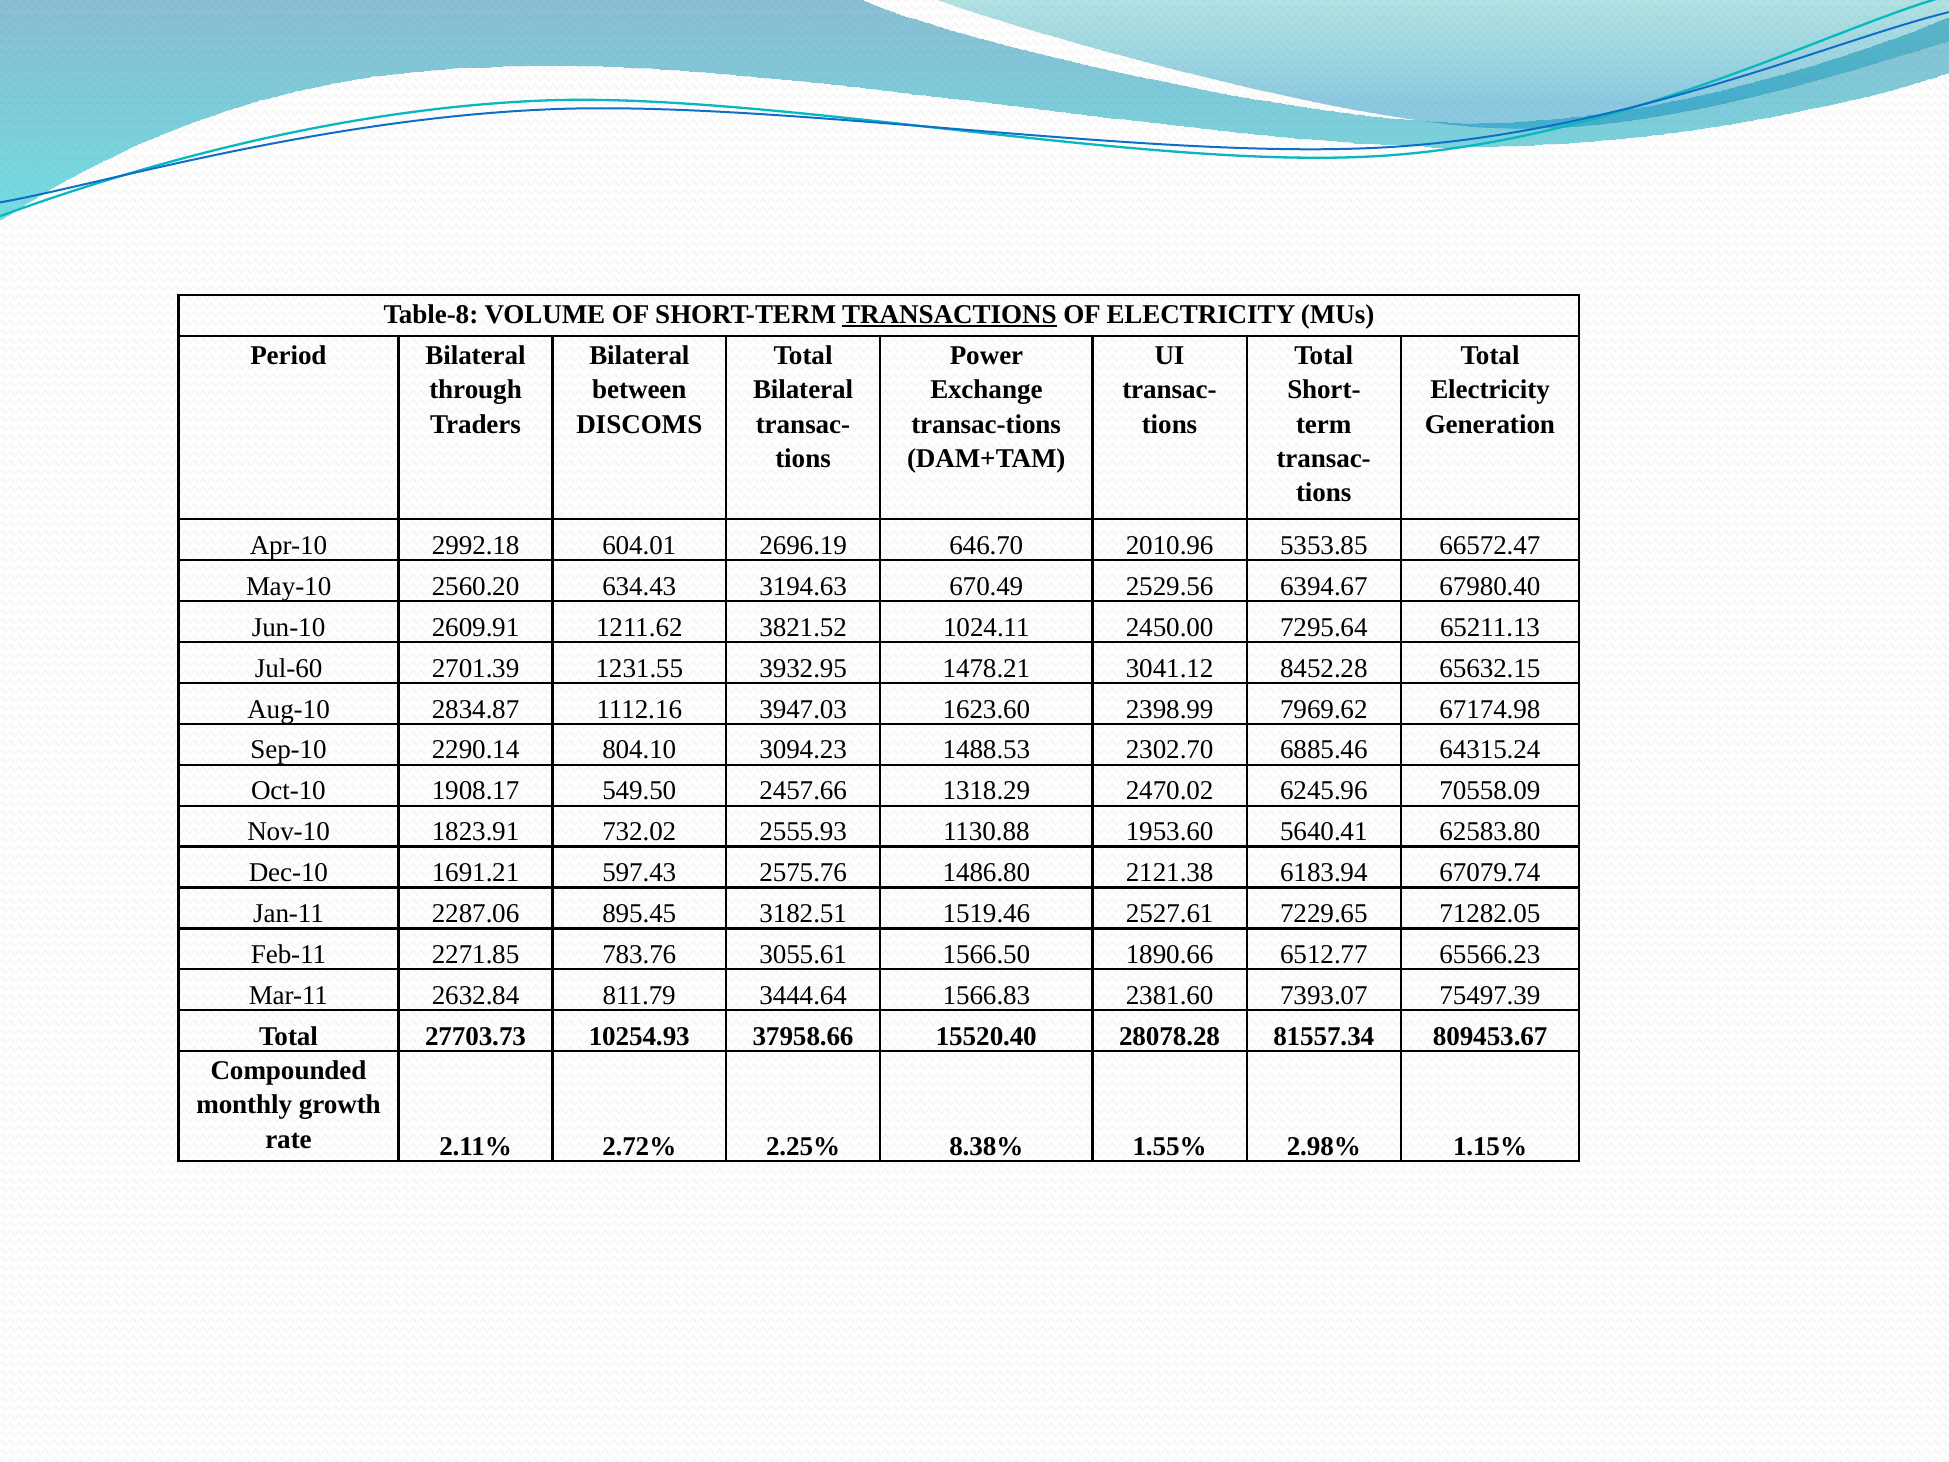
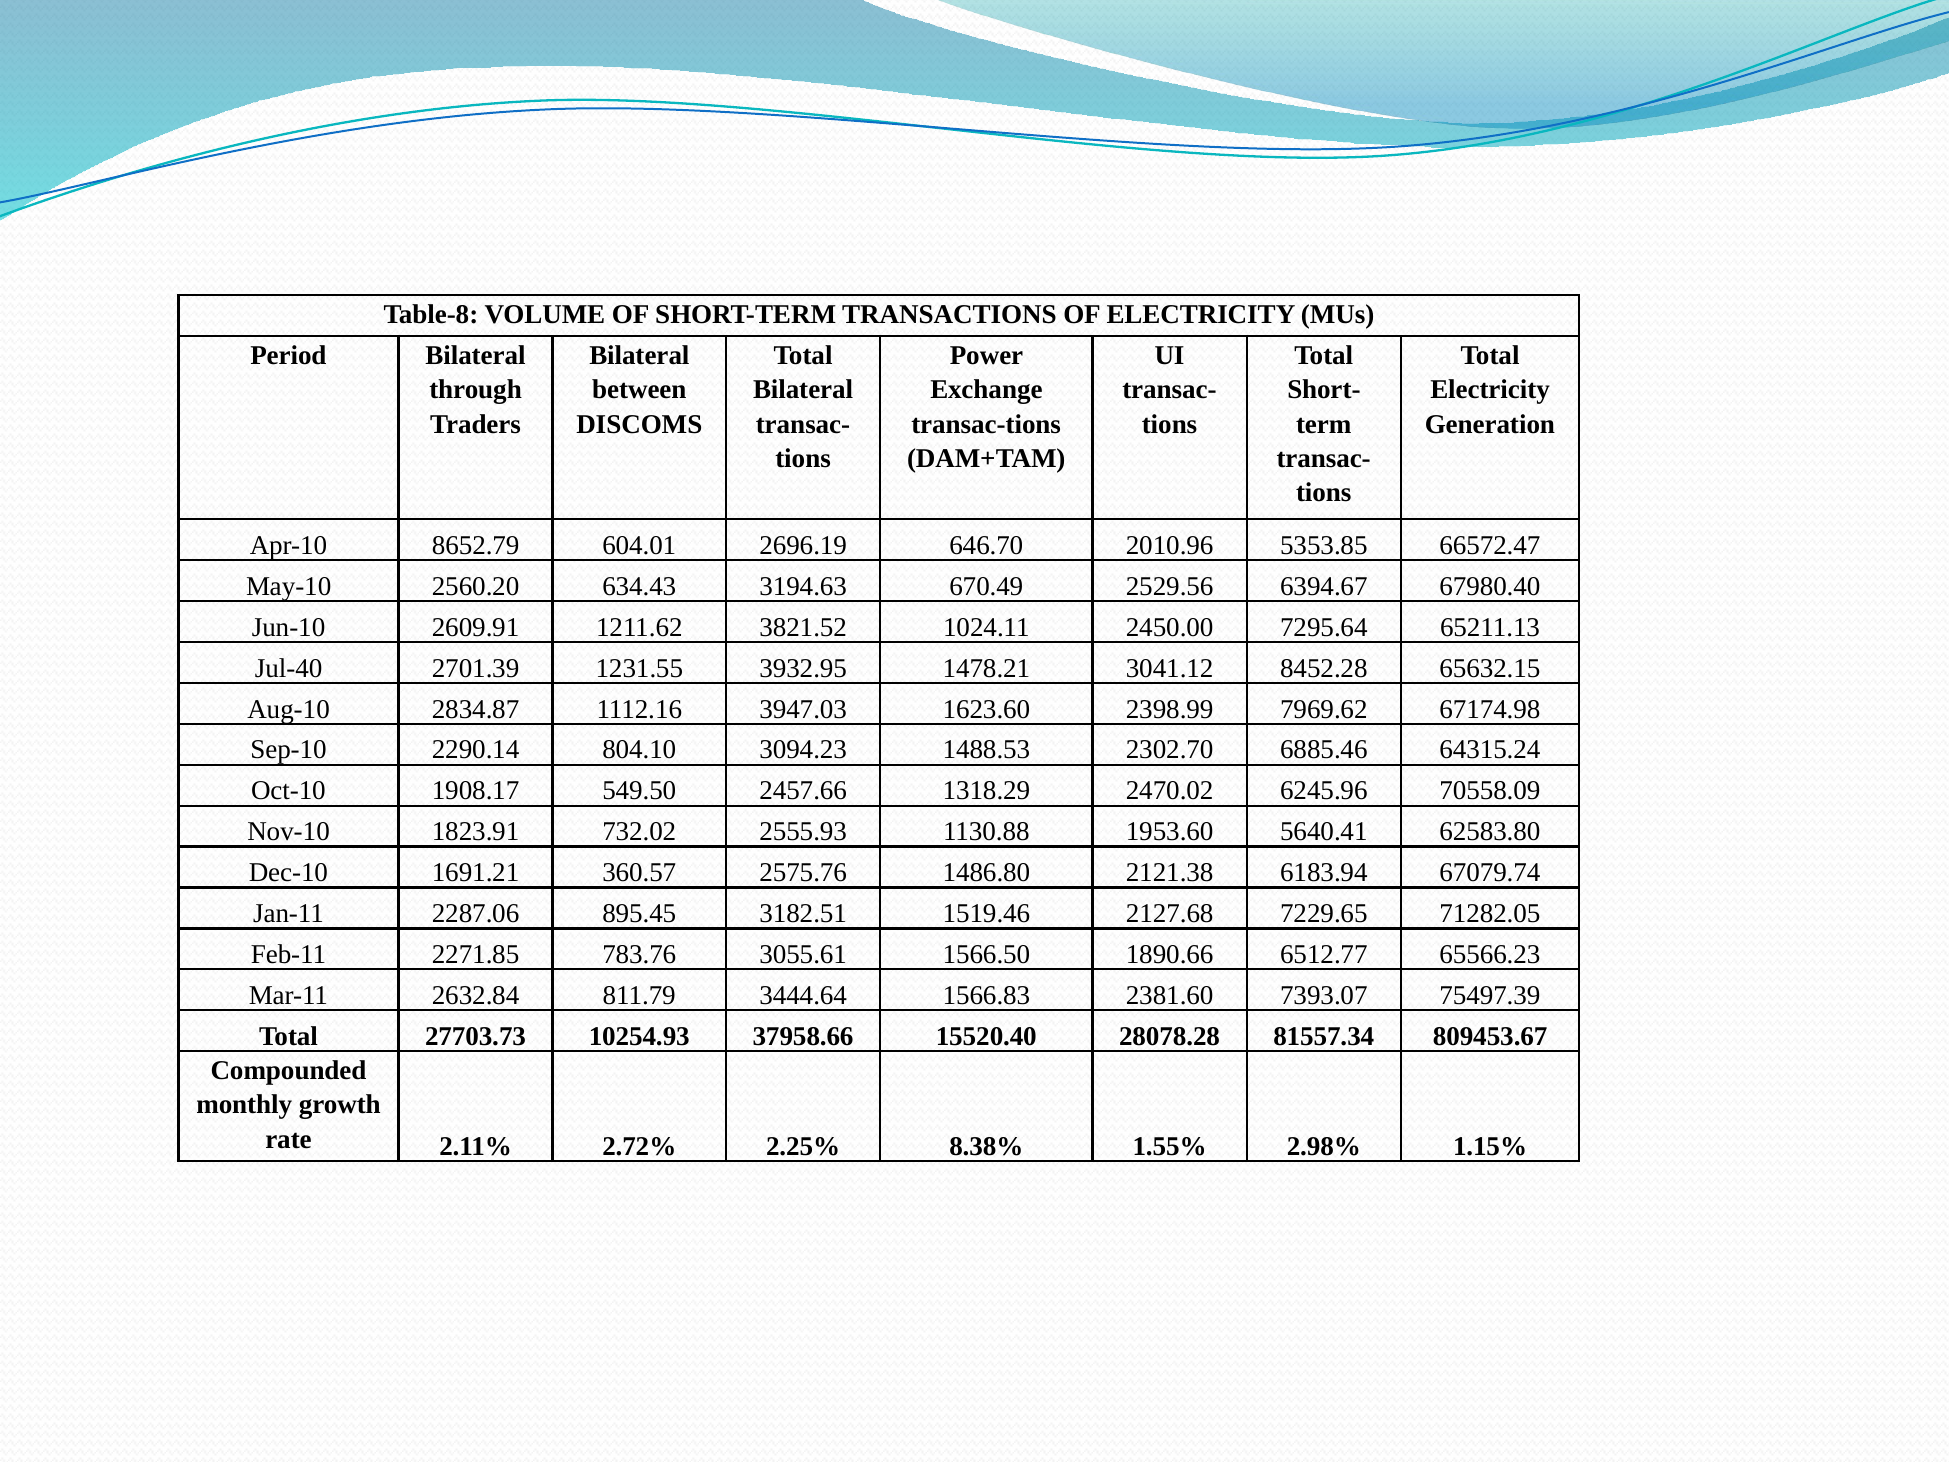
TRANSACTIONS underline: present -> none (949, 315)
2992.18: 2992.18 -> 8652.79 (476, 545)
Jul-60: Jul-60 -> Jul-40 (289, 668)
597.43: 597.43 -> 360.57 (639, 873)
2527.61: 2527.61 -> 2127.68 (1170, 913)
